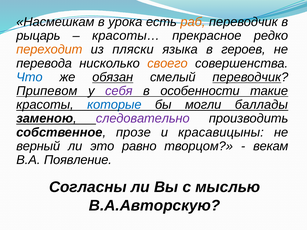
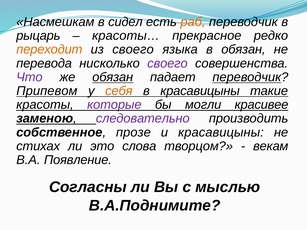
урока: урока -> сидел (125, 22)
из пляски: пляски -> своего (133, 50)
в героев: героев -> обязан (243, 50)
своего colour: orange -> purple (167, 63)
Что colour: blue -> purple (29, 77)
смелый: смелый -> падает (173, 77)
себя colour: purple -> orange (119, 91)
в особенности: особенности -> красавицыны (200, 91)
которые colour: blue -> purple (114, 105)
баллады: баллады -> красивее (262, 105)
верный: верный -> стихах (38, 146)
равно: равно -> слова (139, 146)
В.А.Авторскую: В.А.Авторскую -> В.А.Поднимите (155, 206)
